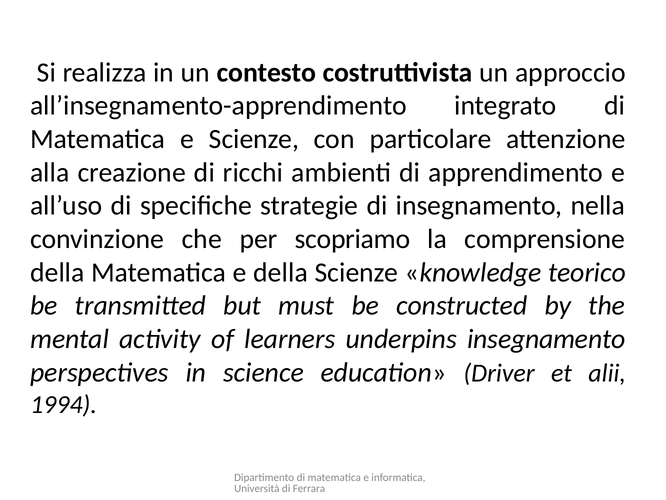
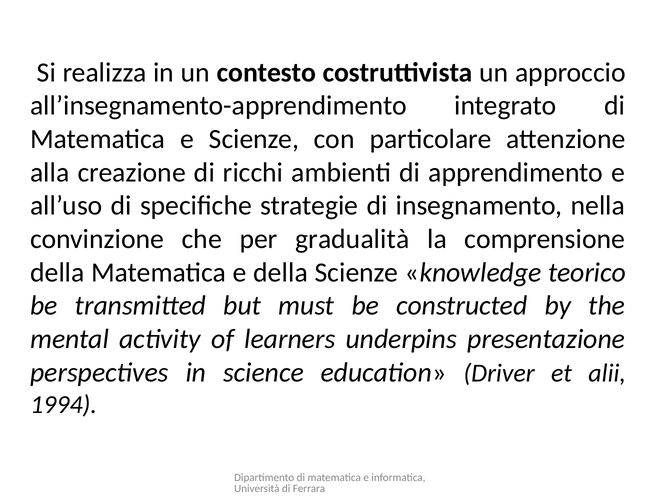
scopriamo: scopriamo -> gradualità (352, 239)
underpins insegnamento: insegnamento -> presentazione (546, 339)
